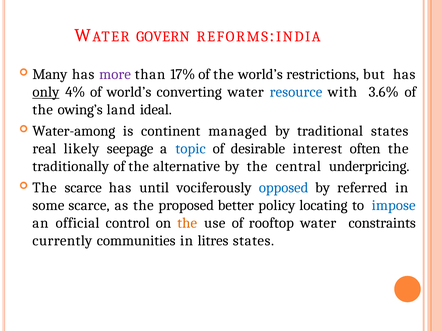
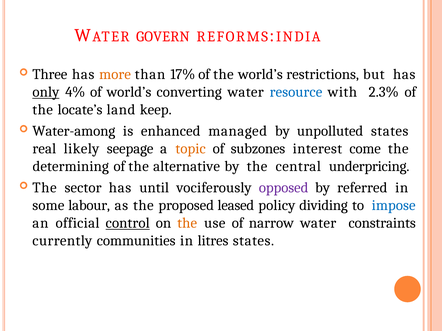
Many: Many -> Three (50, 74)
more colour: purple -> orange (115, 74)
3.6%: 3.6% -> 2.3% (384, 92)
owing’s: owing’s -> locate’s (80, 110)
ideal: ideal -> keep (156, 110)
continent: continent -> enhanced (171, 131)
traditional: traditional -> unpolluted (330, 131)
topic colour: blue -> orange (191, 149)
desirable: desirable -> subzones (258, 149)
often: often -> come (365, 149)
traditionally: traditionally -> determining (71, 167)
The scarce: scarce -> sector (83, 188)
opposed colour: blue -> purple (284, 188)
some scarce: scarce -> labour (89, 206)
better: better -> leased (236, 206)
locating: locating -> dividing (324, 206)
control underline: none -> present (128, 223)
rooftop: rooftop -> narrow (271, 223)
